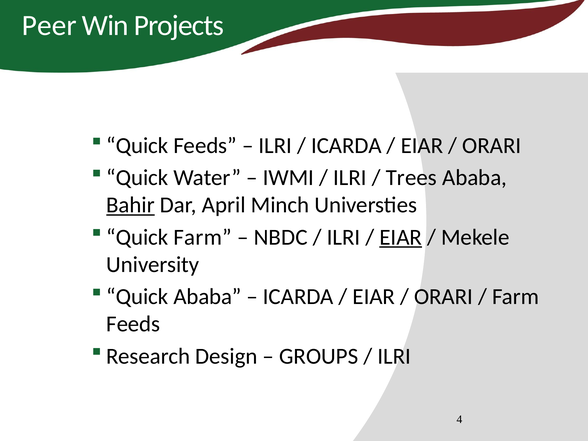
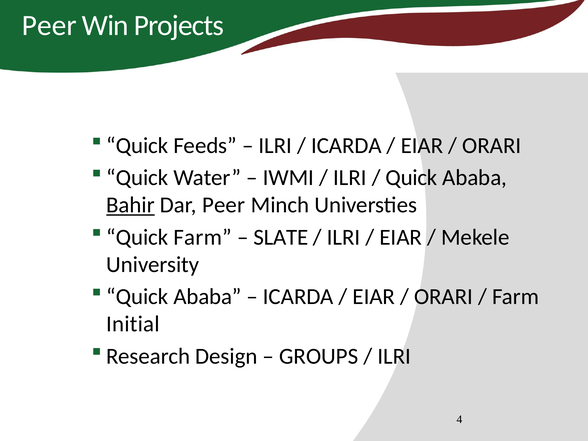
Trees: Trees -> Quick (411, 178)
Dar April: April -> Peer (224, 205)
NBDC: NBDC -> SLATE (281, 237)
EIAR underline: present -> none (401, 237)
Feeds: Feeds -> Initial (133, 324)
